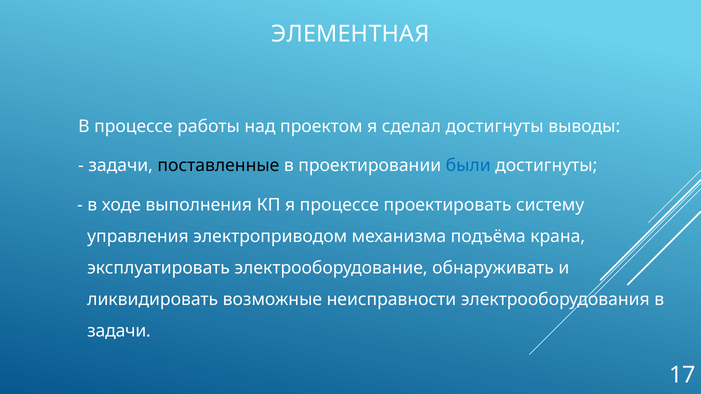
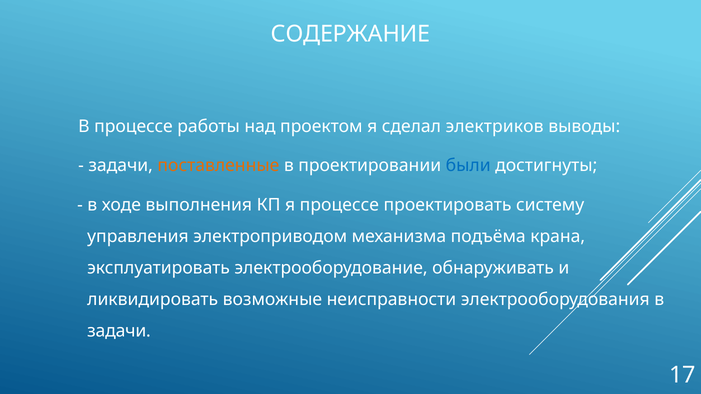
ЭЛЕМЕНТНАЯ: ЭЛЕМЕНТНАЯ -> СОДЕРЖАНИЕ (350, 34)
сделал достигнуты: достигнуты -> электриков (495, 126)
поставленные colour: black -> orange (218, 166)
